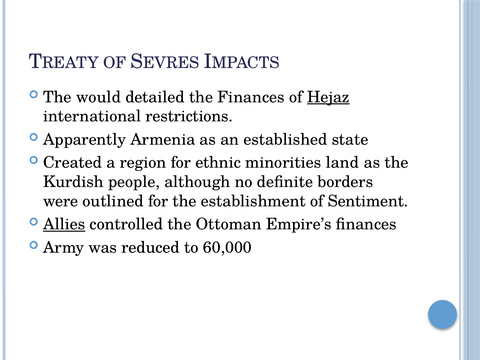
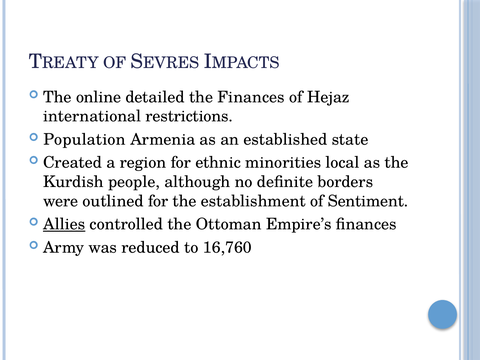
would: would -> online (99, 97)
Hejaz underline: present -> none (328, 97)
Apparently: Apparently -> Population (84, 139)
land: land -> local (342, 163)
60,000: 60,000 -> 16,760 (227, 248)
